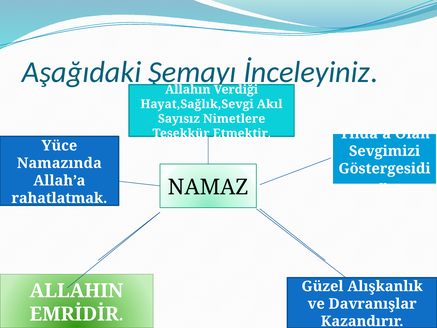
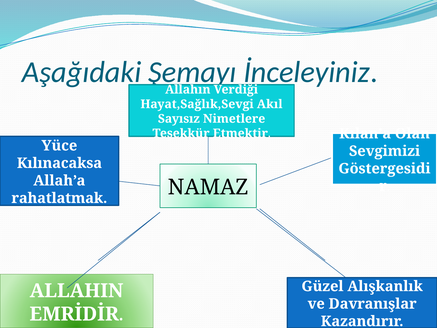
Yılda’a: Yılda’a -> Kılan’a (365, 133)
Namazında: Namazında -> Kılınacaksa (59, 163)
